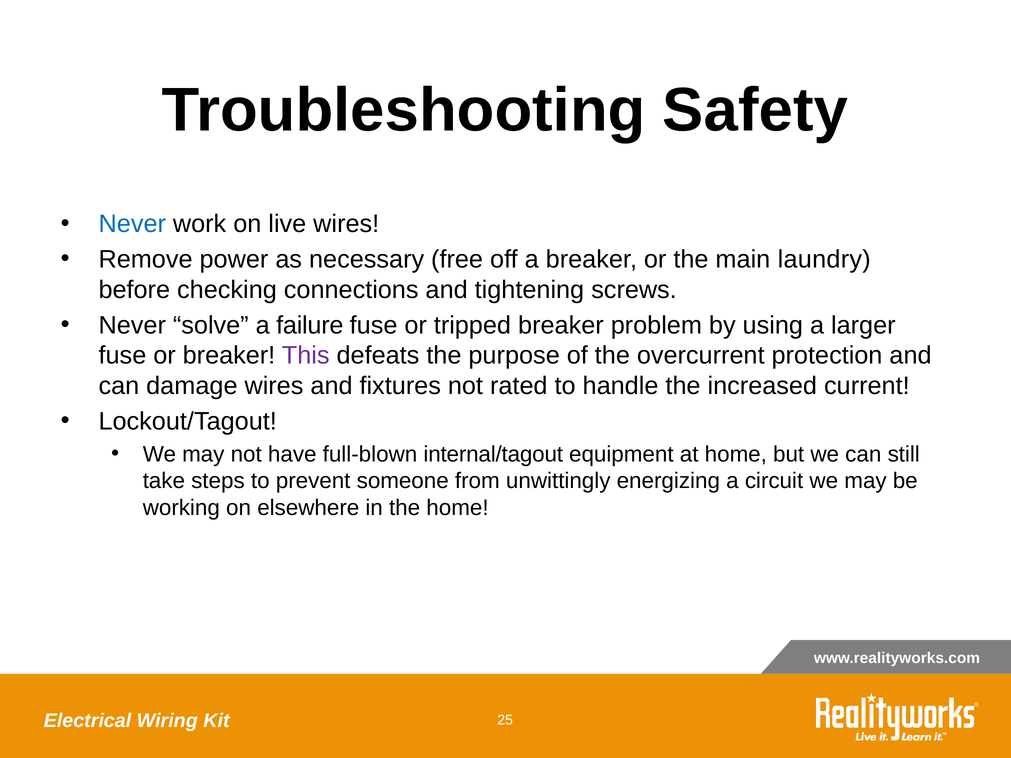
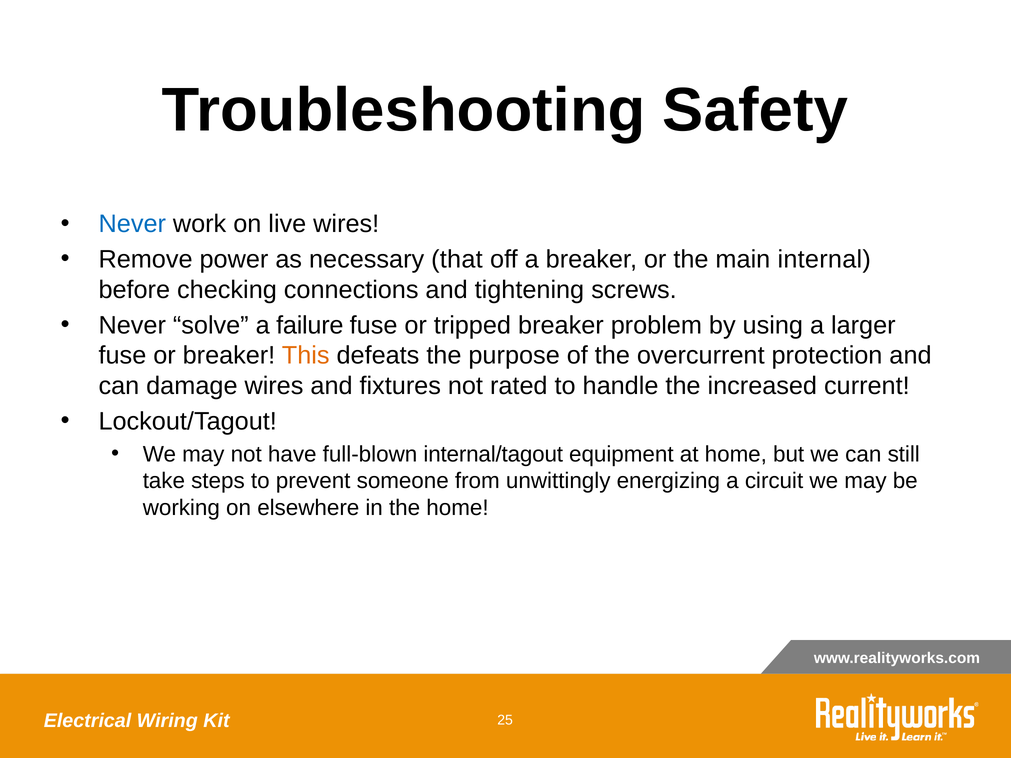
free: free -> that (457, 260)
laundry: laundry -> internal (824, 260)
This colour: purple -> orange (306, 356)
